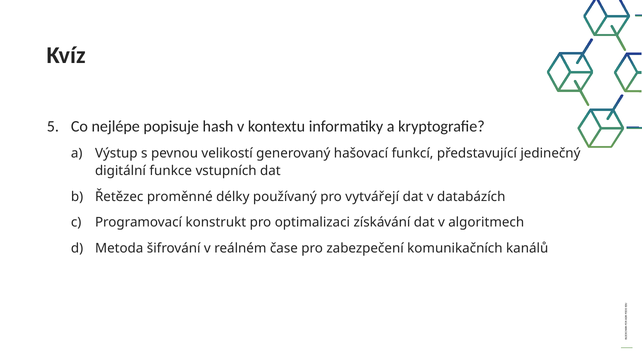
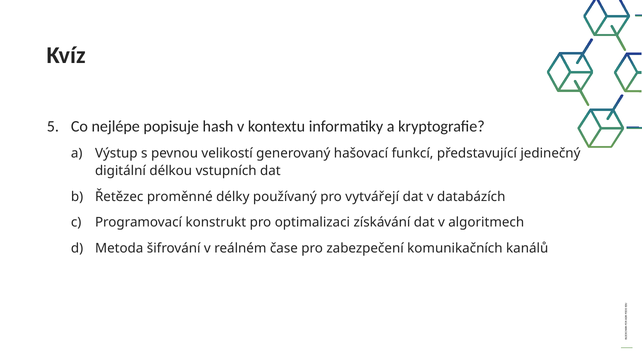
funkce: funkce -> délkou (171, 171)
